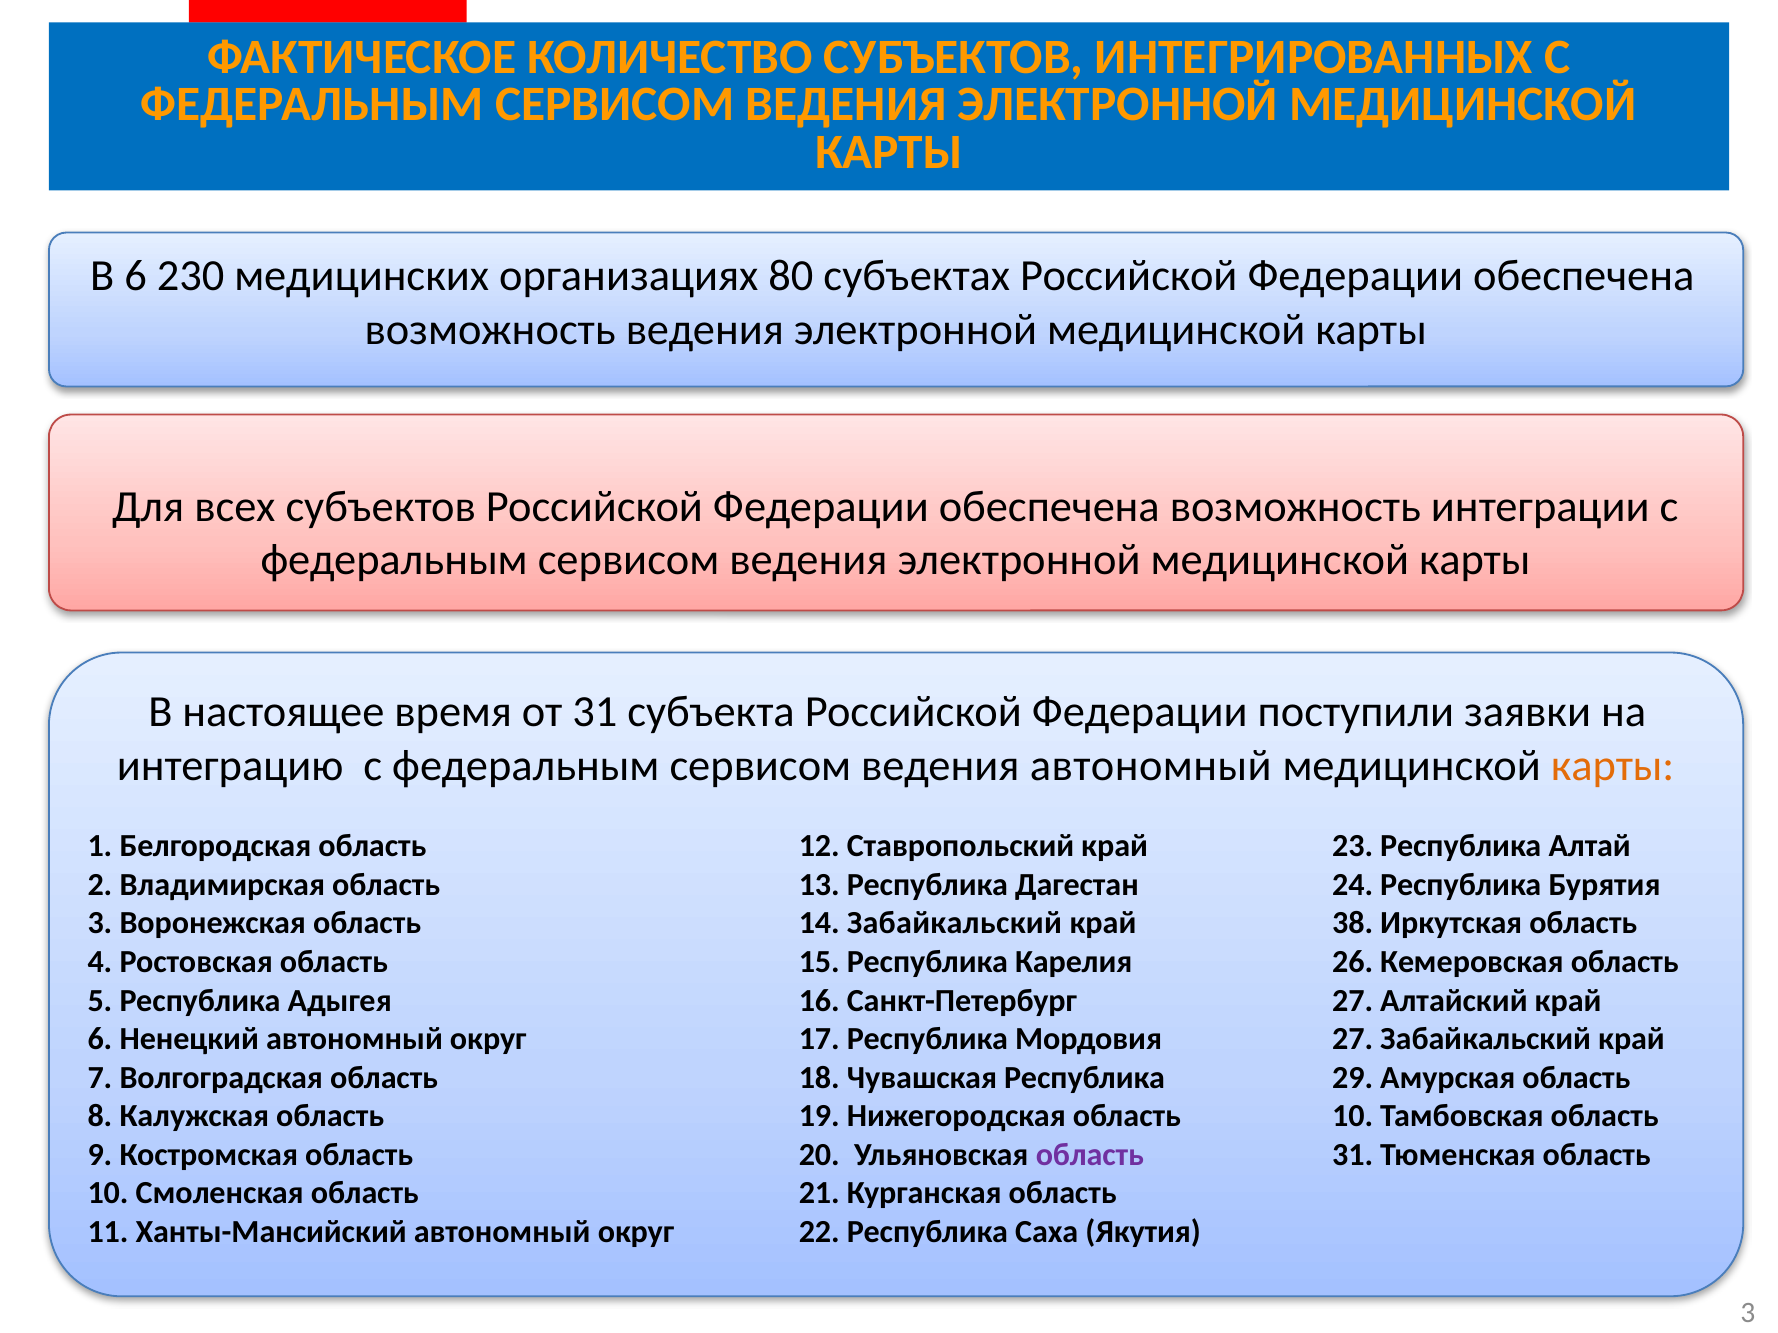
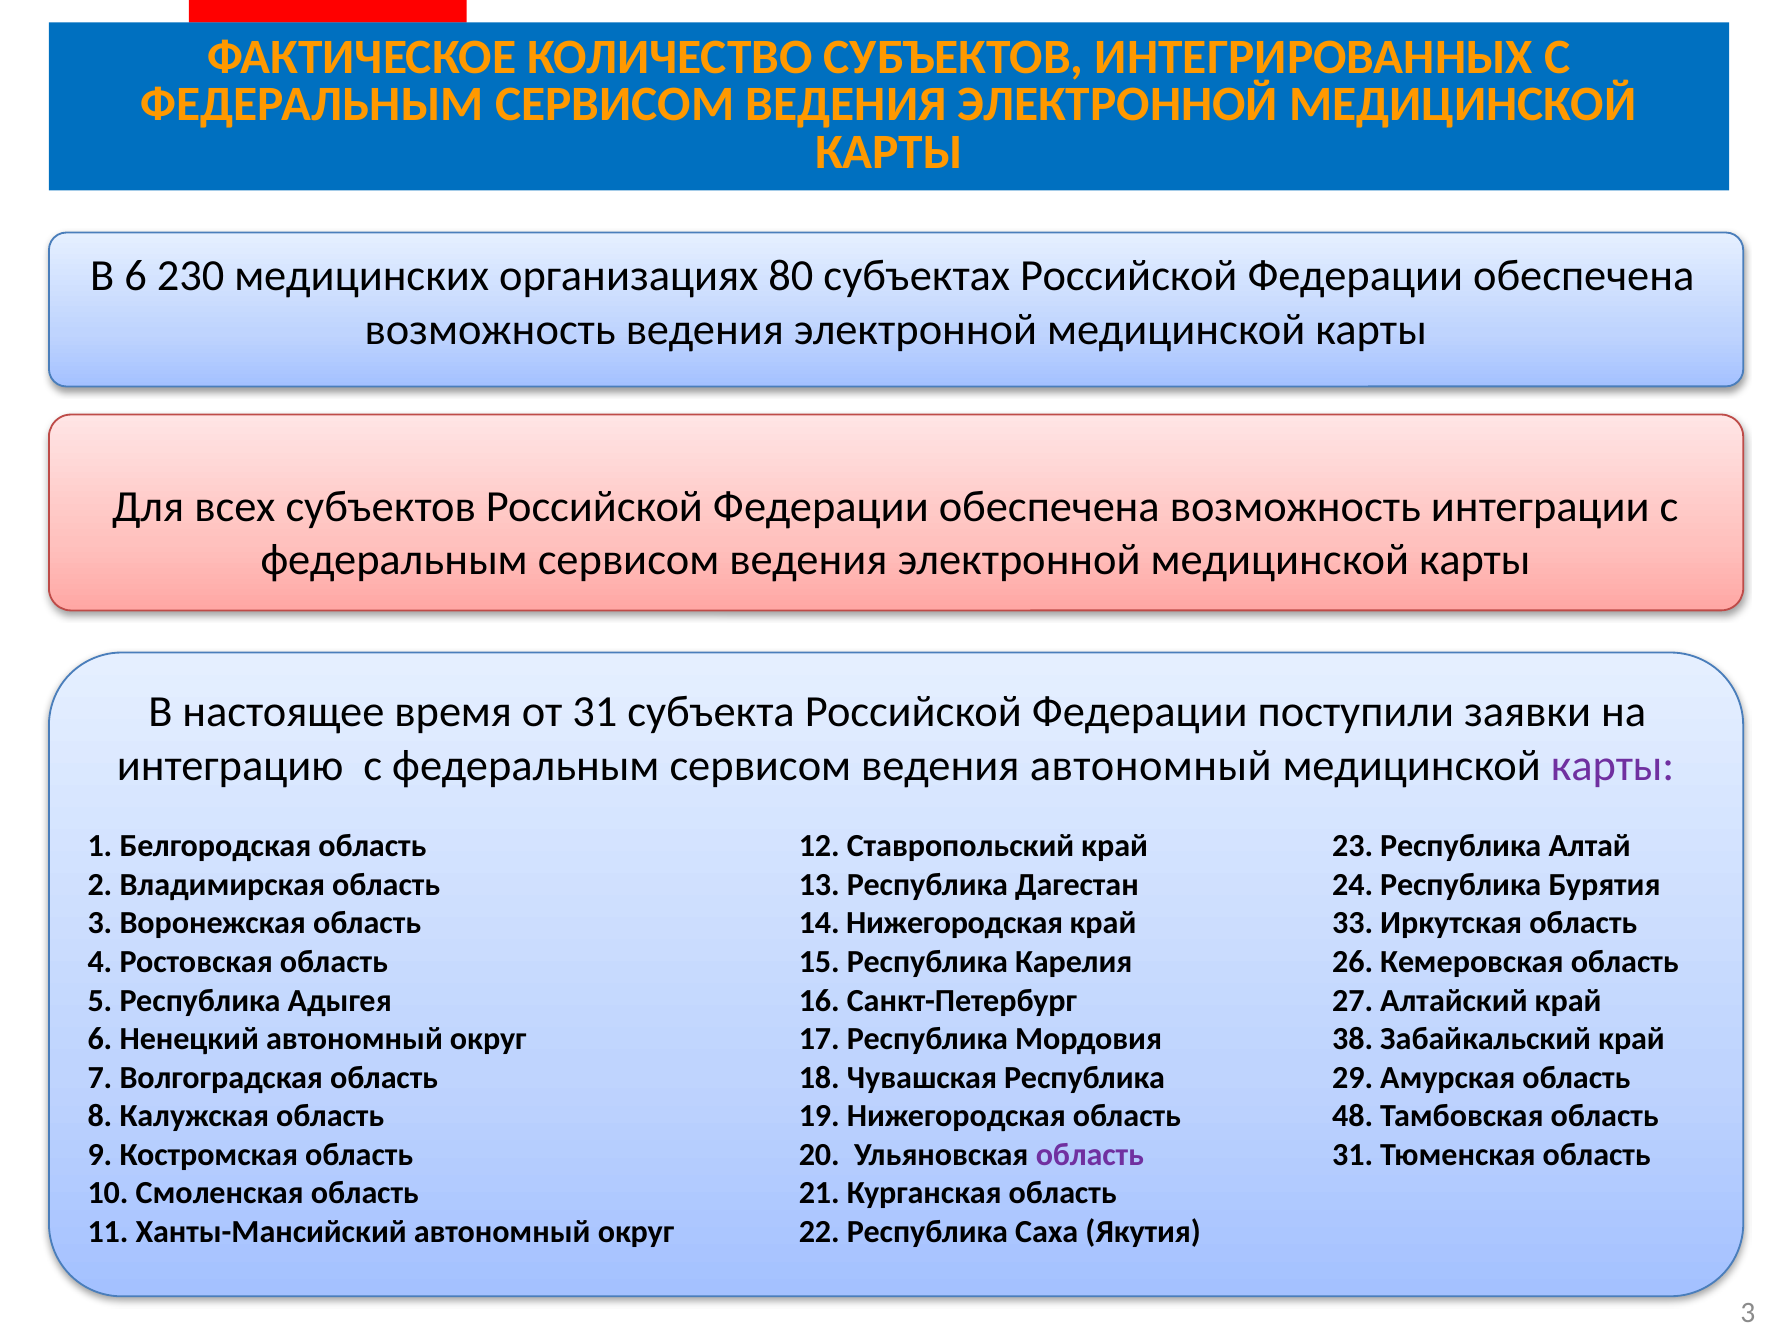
карты colour: orange -> purple (1613, 766)
14 Забайкальский: Забайкальский -> Нижегородская (955, 924)
38: 38 -> 33 (1353, 924)
Мордовия 27: 27 -> 38 (1353, 1039)
Нижегородская область 10: 10 -> 48 (1353, 1117)
